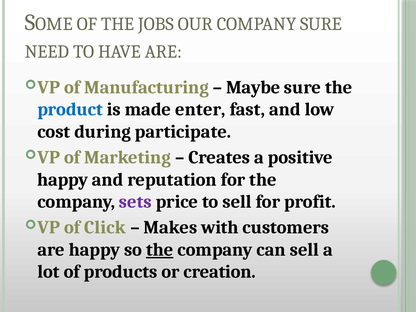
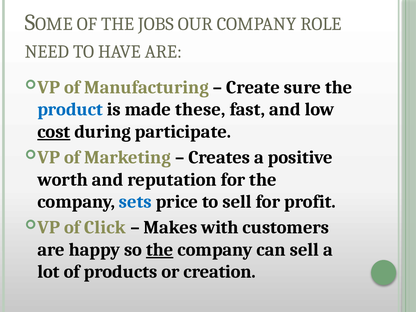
COMPANY SURE: SURE -> ROLE (321, 24)
Maybe: Maybe -> Create (253, 87)
enter: enter -> these (200, 109)
cost underline: none -> present (54, 132)
happy: happy -> worth (63, 180)
sets colour: purple -> blue (135, 202)
